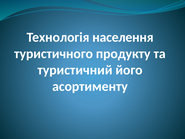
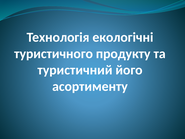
населення: населення -> екологічні (123, 37)
